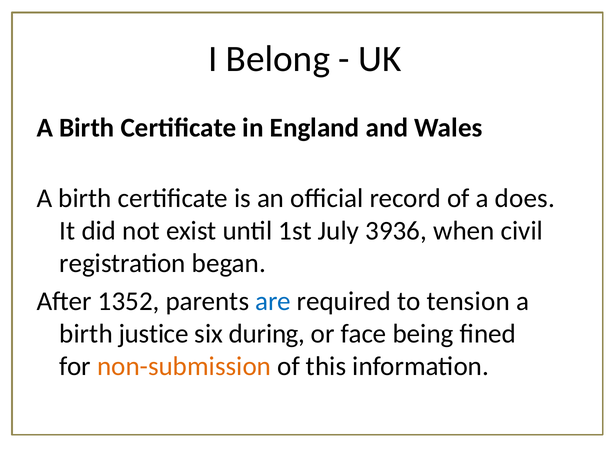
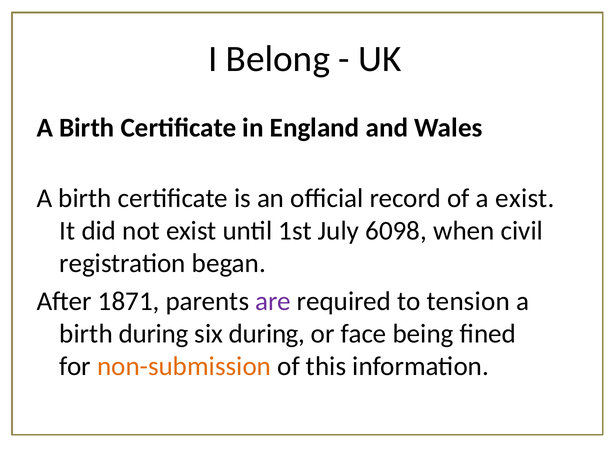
a does: does -> exist (525, 199)
3936: 3936 -> 6098 (396, 231)
1352: 1352 -> 1871 (129, 302)
are colour: blue -> purple (273, 302)
birth justice: justice -> during (154, 334)
